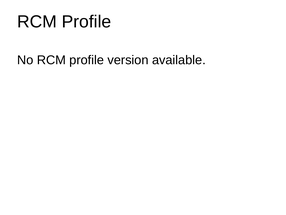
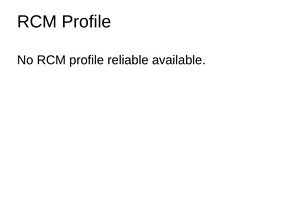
version: version -> reliable (128, 60)
